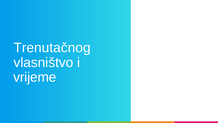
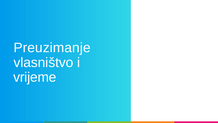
Trenutačnog: Trenutačnog -> Preuzimanje (52, 48)
